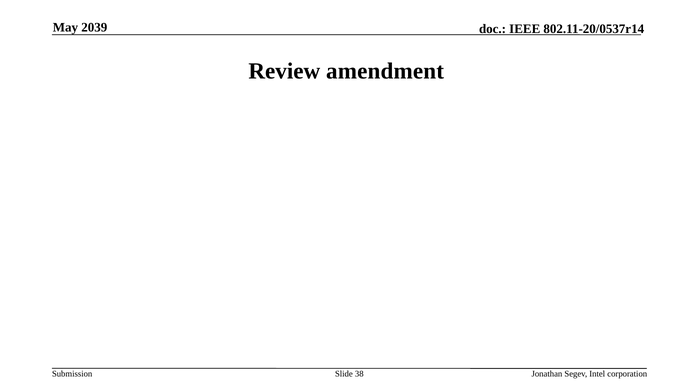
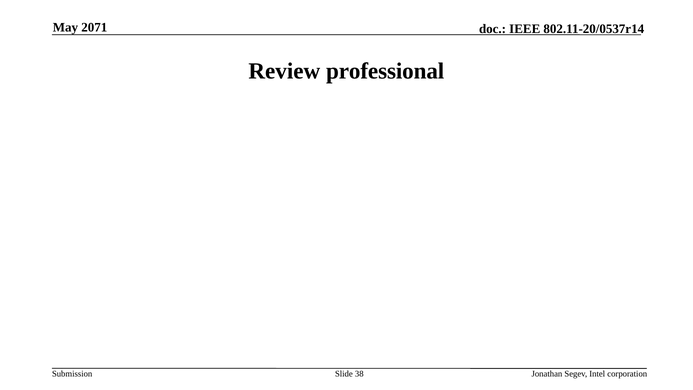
2039: 2039 -> 2071 (94, 28)
amendment: amendment -> professional (385, 71)
